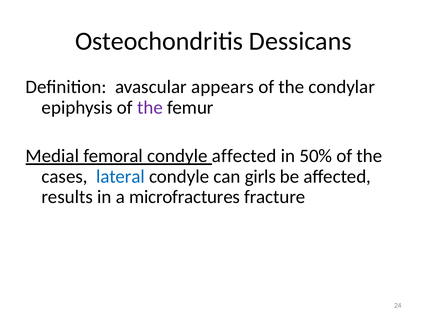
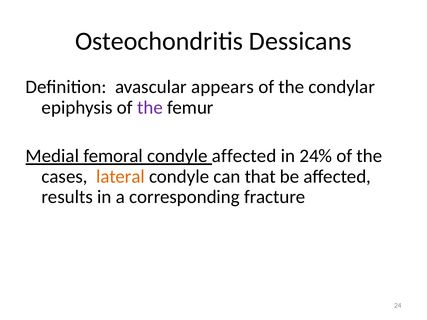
50%: 50% -> 24% (316, 156)
lateral colour: blue -> orange (120, 177)
girls: girls -> that (260, 177)
microfractures: microfractures -> corresponding (185, 197)
